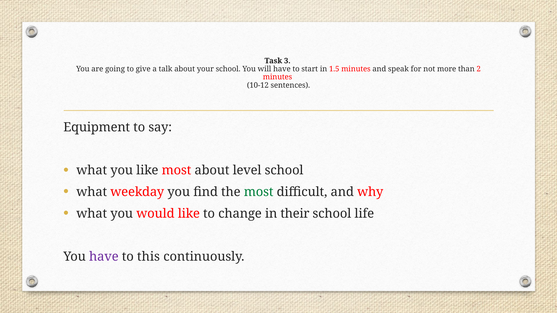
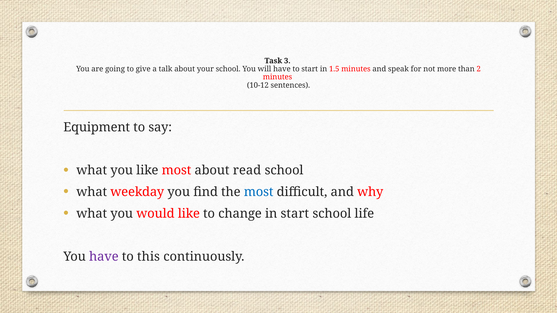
level: level -> read (247, 171)
most colour: green -> blue (259, 192)
in their: their -> start (295, 214)
